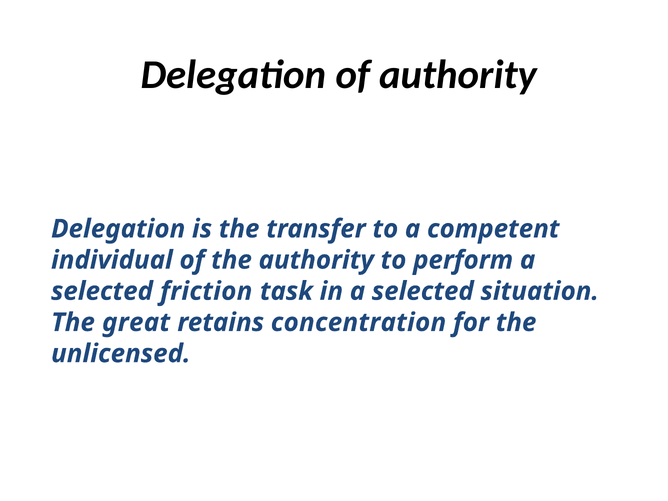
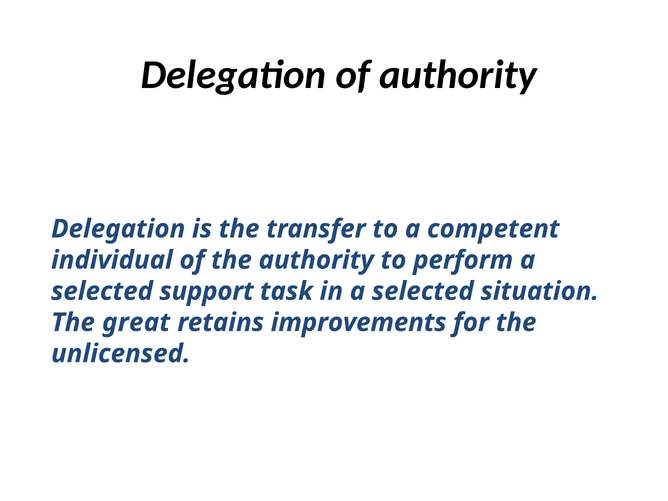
friction: friction -> support (207, 291)
concentration: concentration -> improvements (359, 322)
